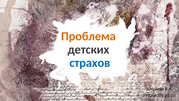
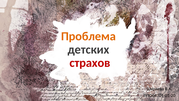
страхов colour: blue -> red (90, 63)
